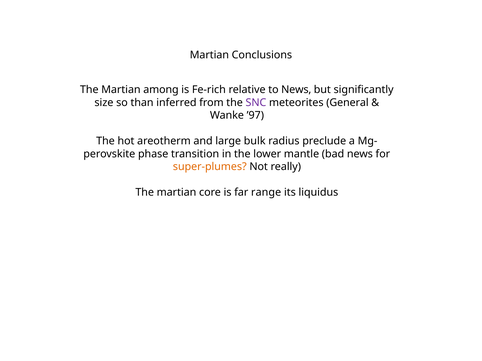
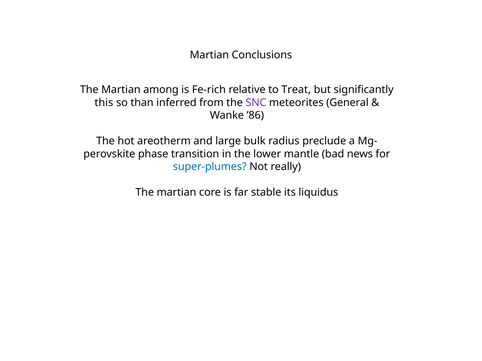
to News: News -> Treat (296, 90)
size: size -> this (104, 103)
’97: ’97 -> ’86 (255, 116)
super-plumes colour: orange -> blue (210, 167)
range: range -> stable (266, 193)
